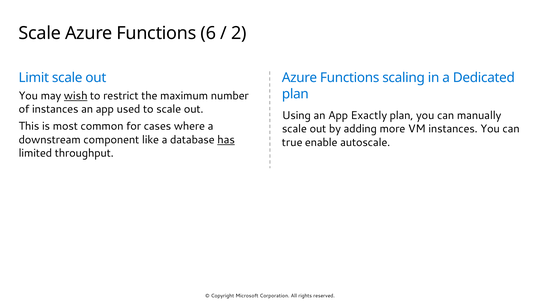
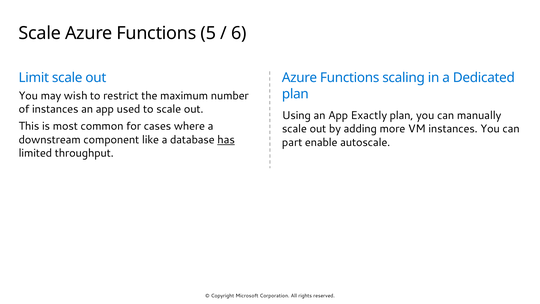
6: 6 -> 5 (208, 33)
2: 2 -> 6 (239, 33)
wish underline: present -> none (76, 96)
true: true -> part (292, 142)
